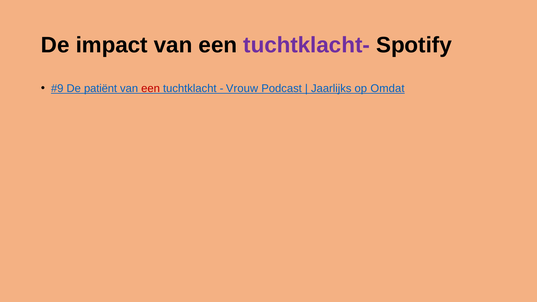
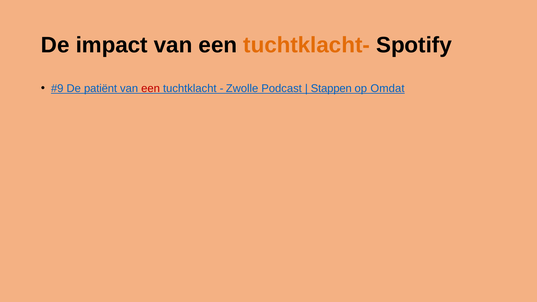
tuchtklacht- colour: purple -> orange (307, 45)
Vrouw: Vrouw -> Zwolle (242, 88)
Jaarlijks: Jaarlijks -> Stappen (331, 88)
